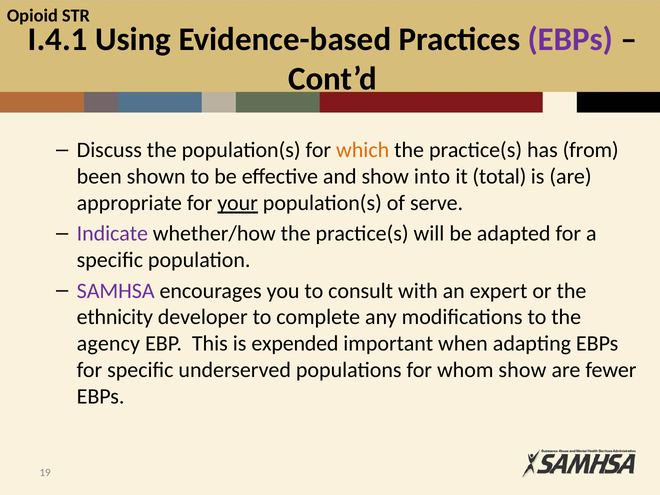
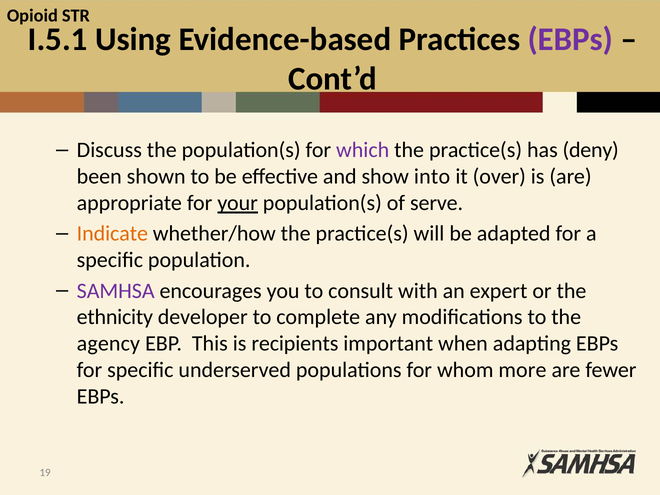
I.4.1: I.4.1 -> I.5.1 (58, 39)
which colour: orange -> purple (363, 150)
from: from -> deny (591, 150)
total: total -> over (499, 176)
Indicate colour: purple -> orange (112, 234)
expended: expended -> recipients (295, 344)
whom show: show -> more (522, 370)
